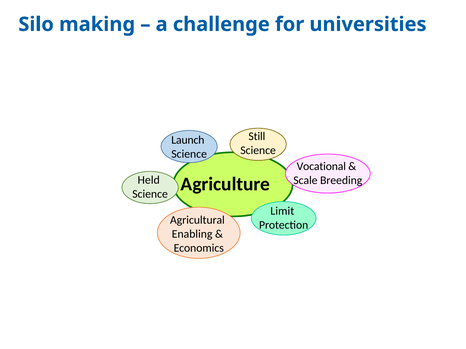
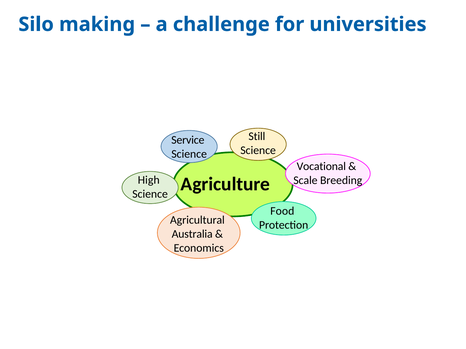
Launch: Launch -> Service (188, 140)
Held: Held -> High (149, 180)
Limit: Limit -> Food (282, 211)
Enabling: Enabling -> Australia (192, 234)
